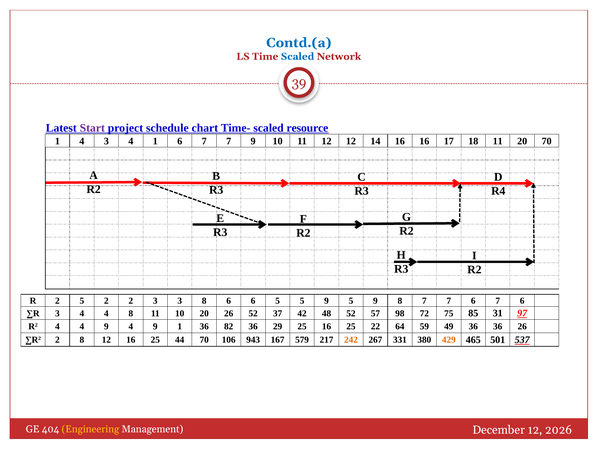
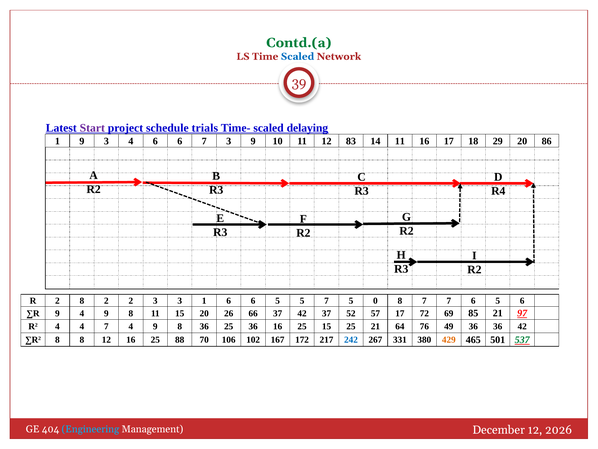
Contd.(a colour: blue -> green (299, 43)
chart: chart -> trials (205, 128)
resource: resource -> delaying (307, 128)
1 4: 4 -> 9 (82, 141)
4 1: 1 -> 6 (155, 141)
6 7 7: 7 -> 3 (229, 141)
12 12: 12 -> 83 (351, 141)
14 16: 16 -> 11 (400, 141)
18 11: 11 -> 29 (498, 141)
20 70: 70 -> 86 (547, 141)
2 5: 5 -> 8 (82, 300)
3 8: 8 -> 1 (204, 300)
5 5 9: 9 -> 7 (326, 300)
9: 9 -> 0 (375, 300)
7 6 7: 7 -> 5 (498, 300)
∑R 3: 3 -> 9 (57, 313)
4: 4 -> 9 (106, 313)
11 10: 10 -> 15 (180, 313)
26 52: 52 -> 66 (253, 313)
42 48: 48 -> 37 (327, 313)
57 98: 98 -> 17 (400, 313)
75: 75 -> 69 (449, 313)
85 31: 31 -> 21 (498, 313)
4 4 9: 9 -> 7 (106, 326)
1: 1 -> 8 (180, 326)
36 82: 82 -> 25 (229, 326)
36 29: 29 -> 16 (278, 326)
25 16: 16 -> 15 (327, 326)
25 22: 22 -> 21 (375, 326)
59: 59 -> 76 (424, 326)
36 26: 26 -> 42 (522, 326)
∑R2 2: 2 -> 8 (57, 340)
44: 44 -> 88 (180, 340)
943: 943 -> 102 (253, 340)
579: 579 -> 172 (302, 340)
242 colour: orange -> blue (351, 340)
537 colour: black -> green (522, 340)
Engineering colour: yellow -> light blue (90, 429)
